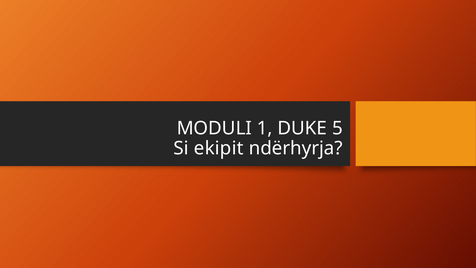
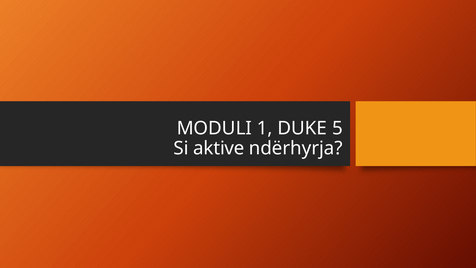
ekipit: ekipit -> aktive (219, 148)
